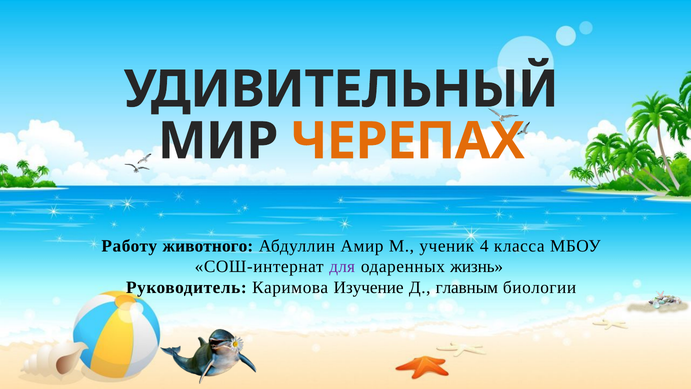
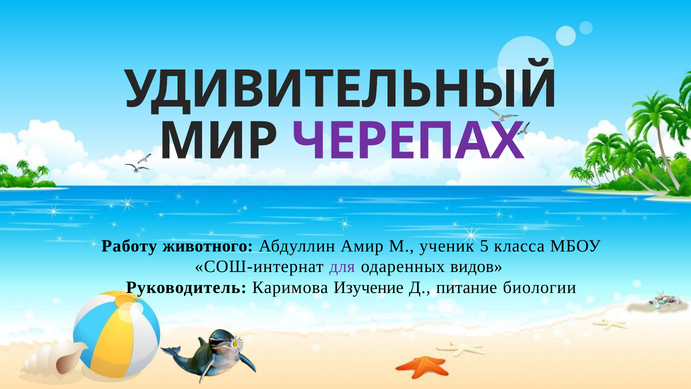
ЧЕРЕПАХ colour: orange -> purple (407, 141)
4: 4 -> 5 (484, 246)
жизнь: жизнь -> видов (476, 266)
главным: главным -> питание (467, 287)
